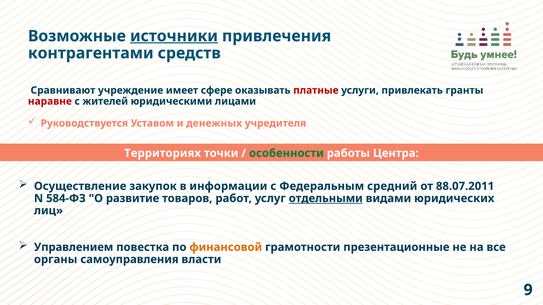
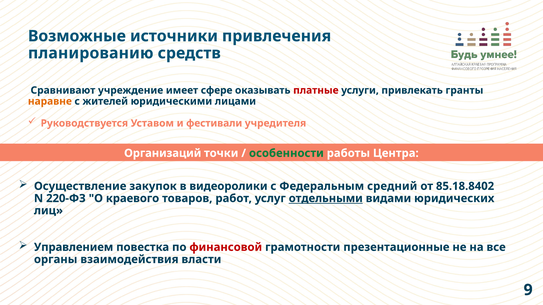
источники underline: present -> none (174, 36)
контрагентами: контрагентами -> планированию (91, 53)
наравне colour: red -> orange (50, 101)
денежных: денежных -> фестивали (214, 123)
Территориях: Территориях -> Организаций (163, 153)
информации: информации -> видеоролики (228, 186)
88.07.2011: 88.07.2011 -> 85.18.8402 (465, 186)
584-ФЗ: 584-ФЗ -> 220-ФЗ (66, 199)
развитие: развитие -> краевого (133, 199)
финансовой colour: orange -> red (226, 248)
самоуправления: самоуправления -> взаимодействия (129, 260)
